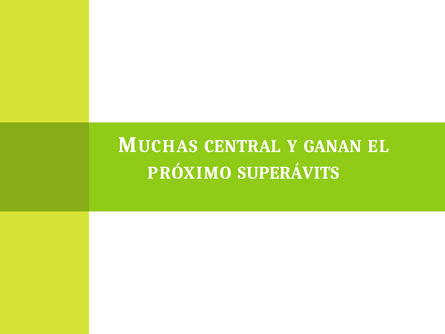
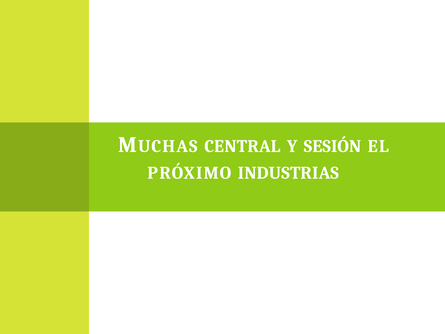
GANAN: GANAN -> SESIÓN (333, 146)
SUPERÁVITS: SUPERÁVITS -> INDUSTRIAS (288, 173)
